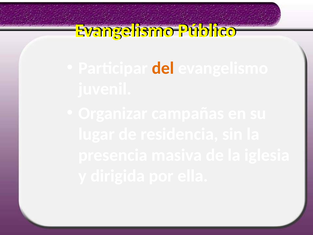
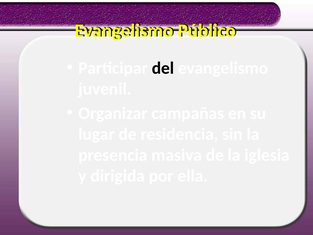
del colour: orange -> black (163, 68)
